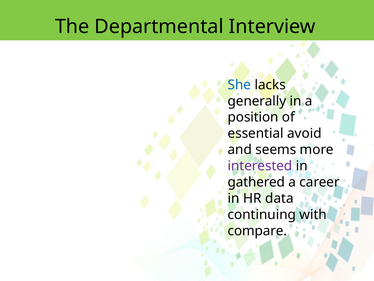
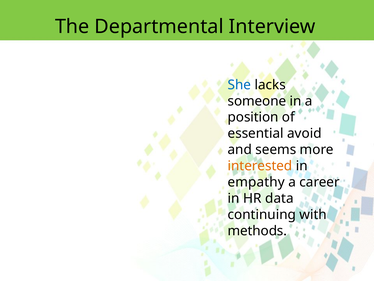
generally: generally -> someone (257, 101)
interested colour: purple -> orange (260, 166)
gathered: gathered -> empathy (256, 182)
compare: compare -> methods (257, 230)
